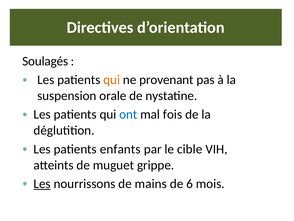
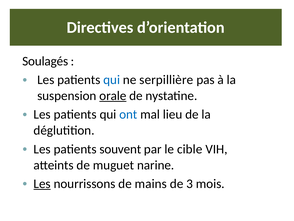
qui colour: orange -> blue (112, 80)
provenant: provenant -> serpillière (166, 80)
orale underline: none -> present (113, 96)
fois: fois -> lieu (173, 114)
enfants: enfants -> souvent (120, 149)
grippe: grippe -> narine (156, 165)
6: 6 -> 3 (190, 183)
